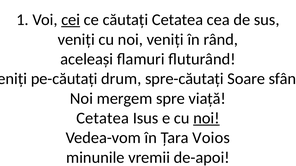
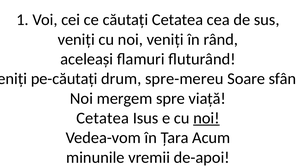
cei underline: present -> none (71, 20)
spre-căutați: spre-căutați -> spre-mereu (184, 79)
Voios: Voios -> Acum (211, 138)
